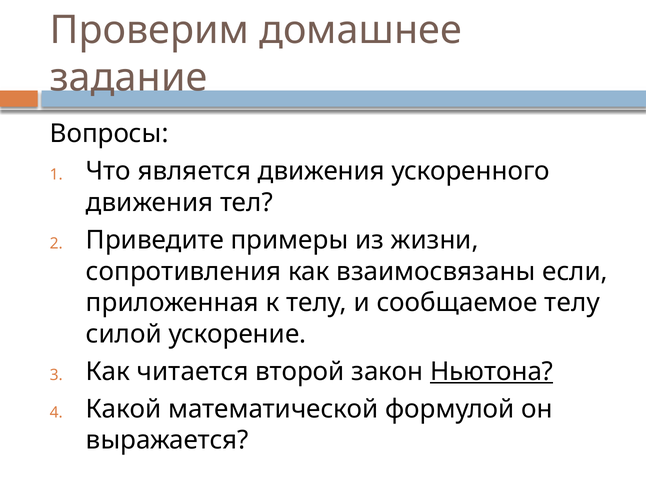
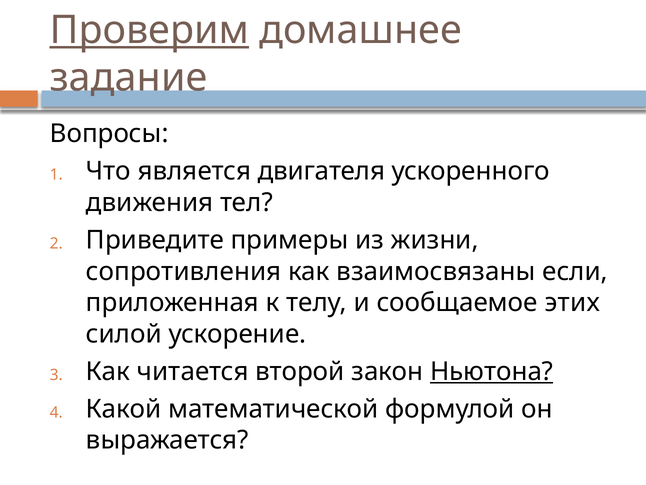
Проверим underline: none -> present (149, 30)
является движения: движения -> двигателя (321, 171)
сообщаемое телу: телу -> этих (572, 302)
